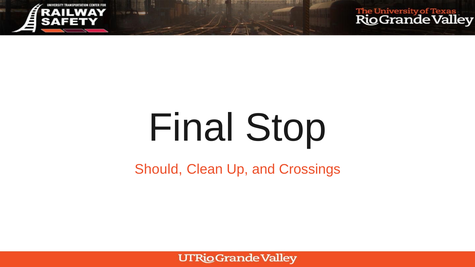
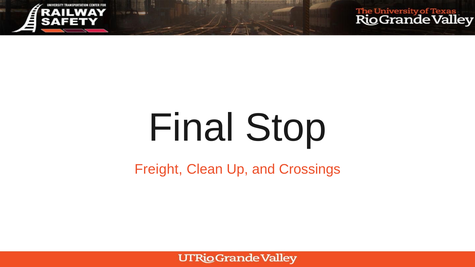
Should: Should -> Freight (158, 169)
